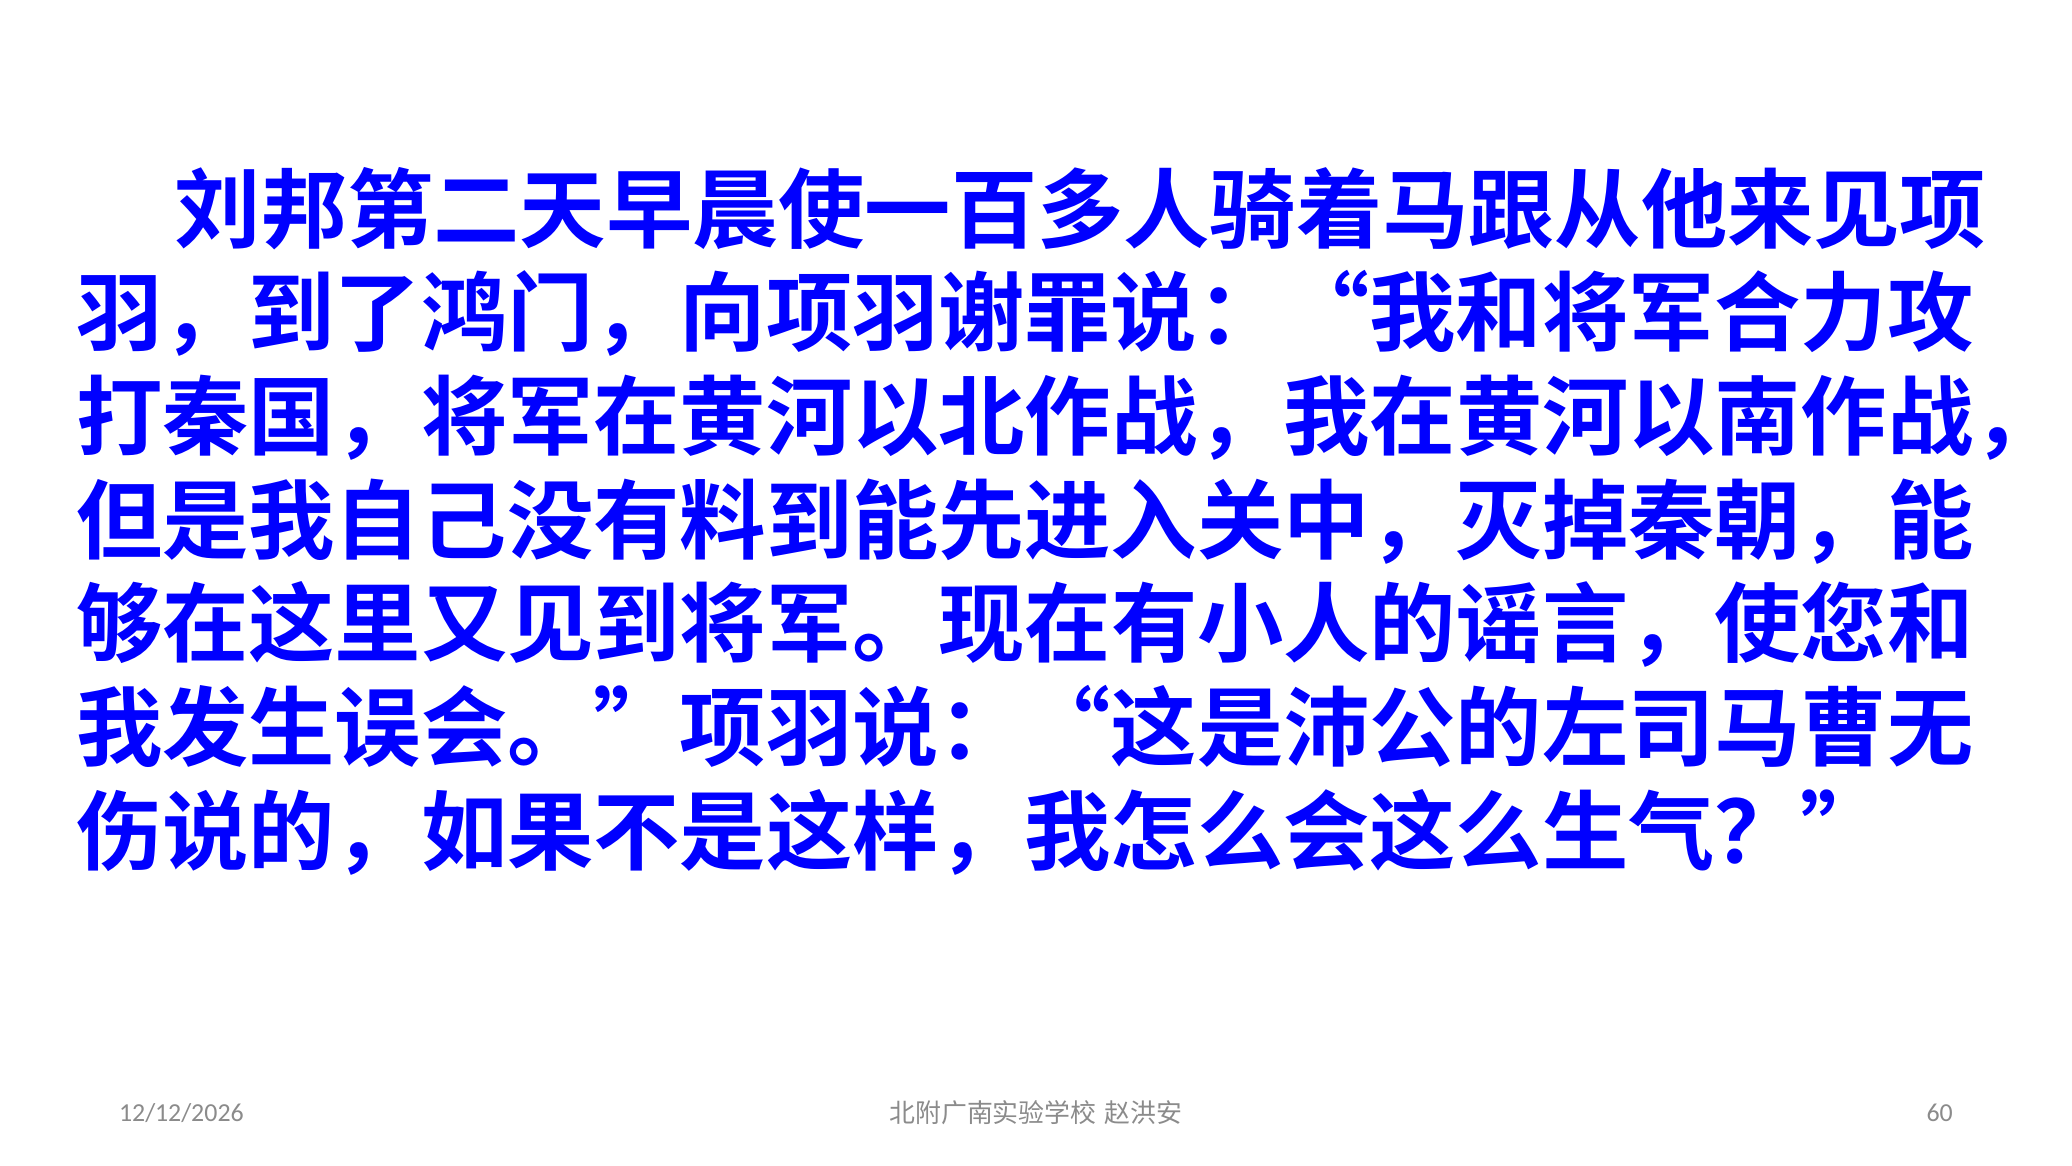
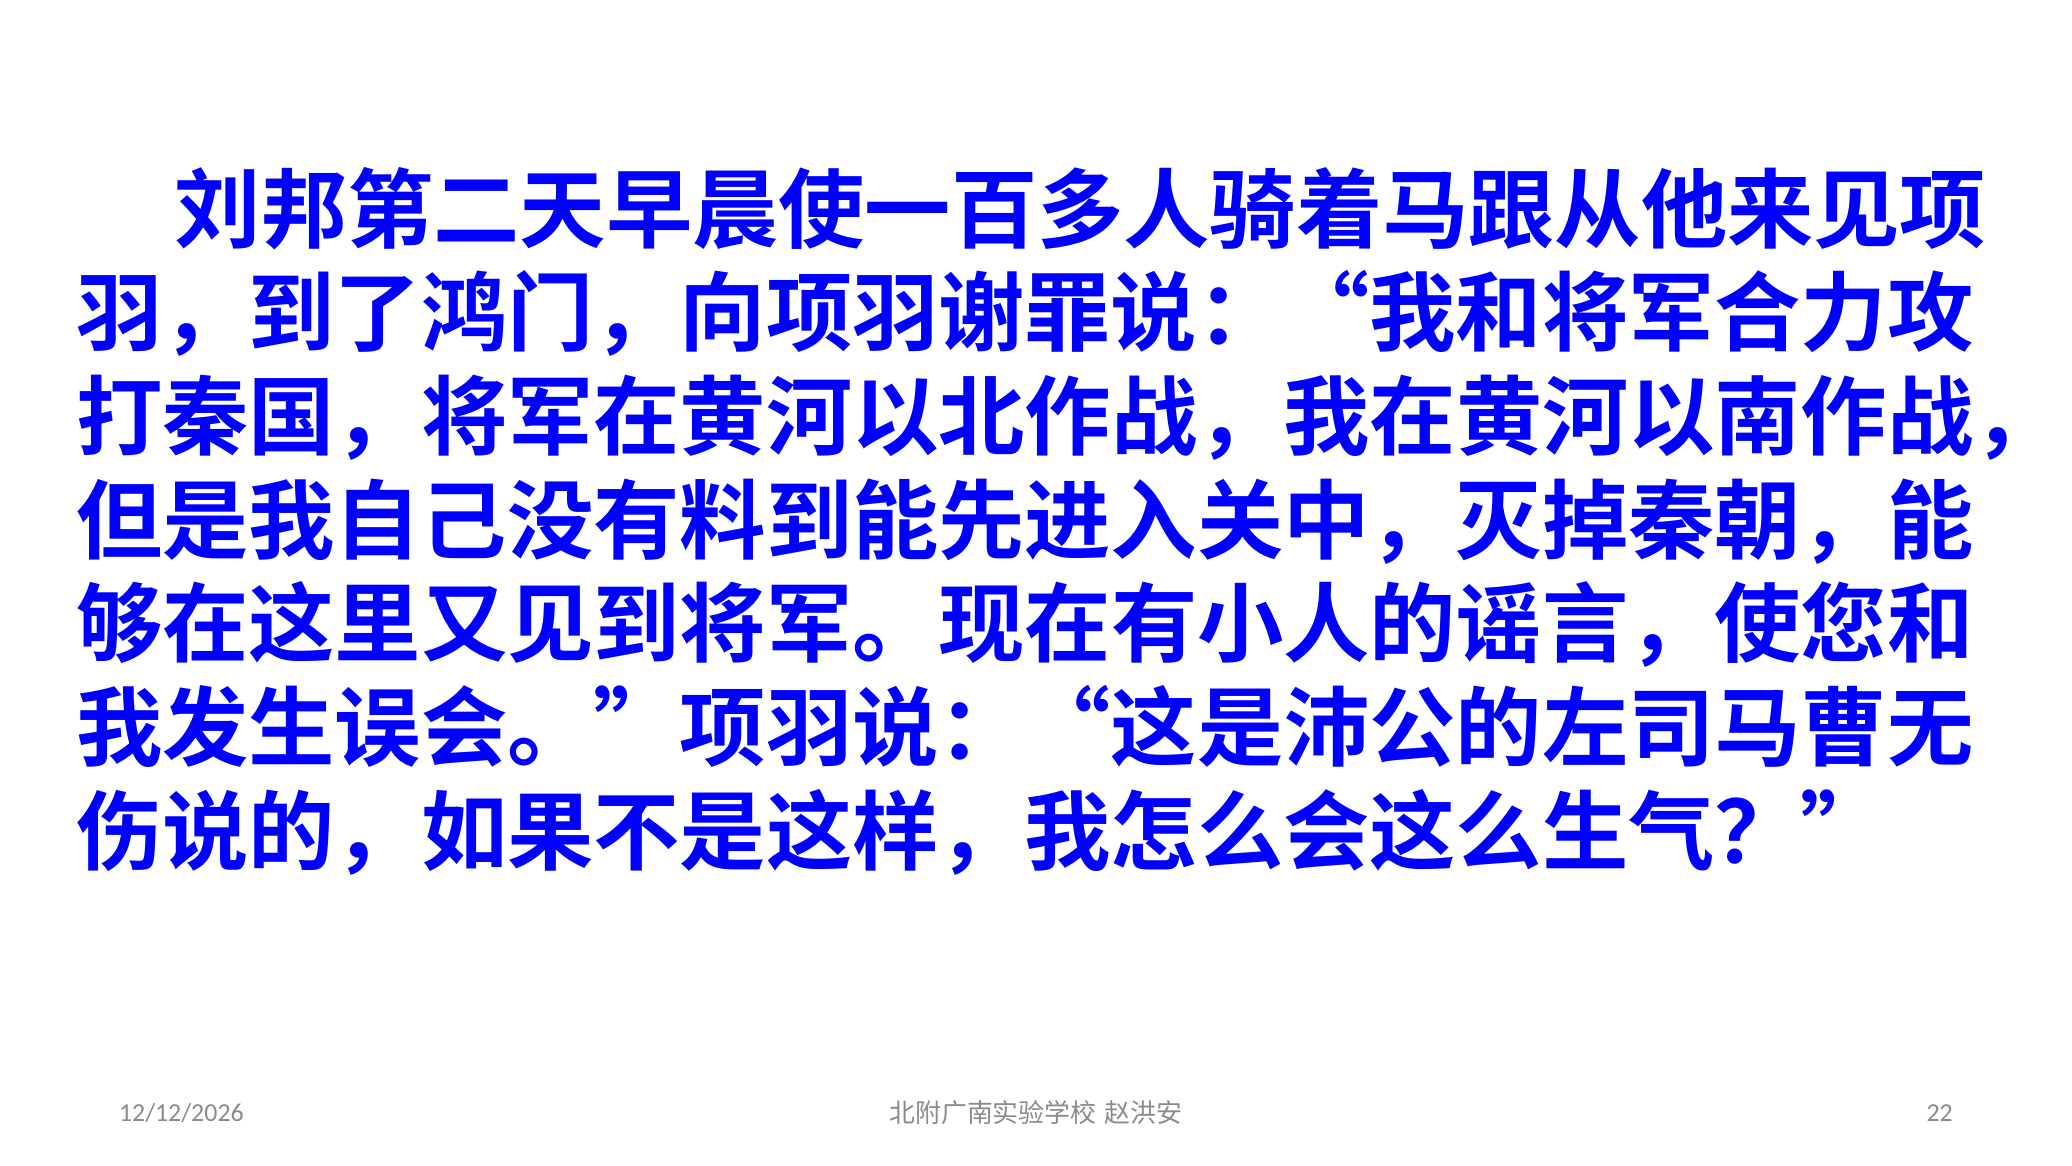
60: 60 -> 22 (1940, 1113)
